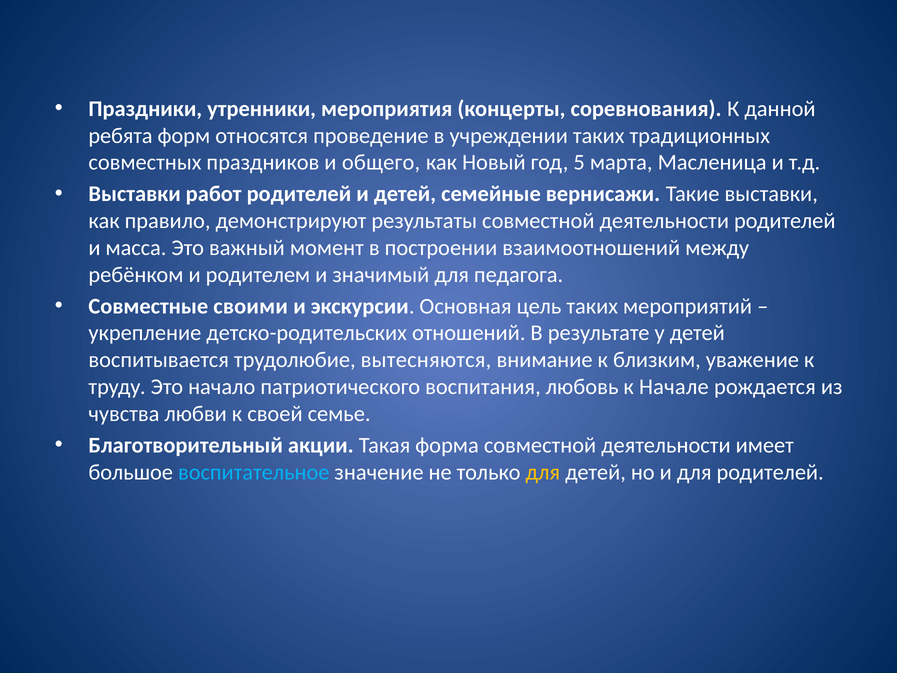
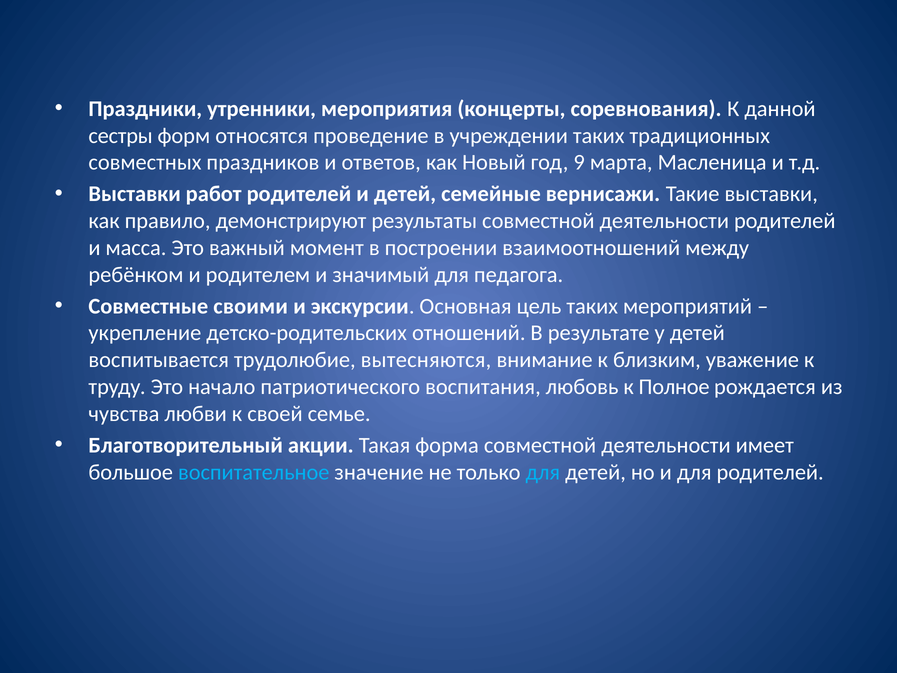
ребята: ребята -> сестры (121, 136)
общего: общего -> ответов (381, 162)
5: 5 -> 9 (579, 162)
Начале: Начале -> Полное (674, 387)
для colour: yellow -> light blue (543, 472)
